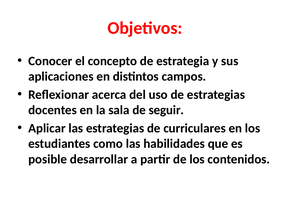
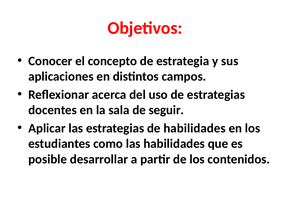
de curriculares: curriculares -> habilidades (195, 128)
